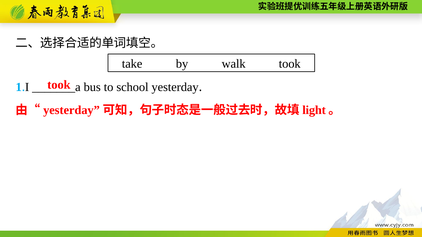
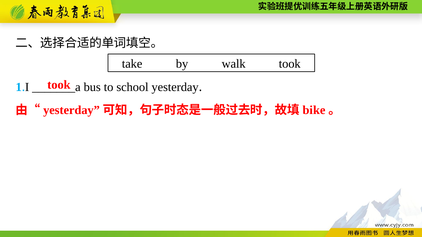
light: light -> bike (314, 110)
